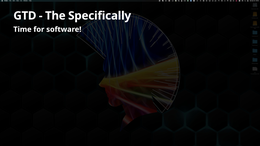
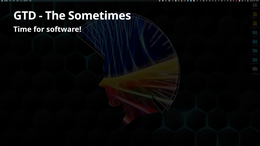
Specifically: Specifically -> Sometimes (100, 16)
